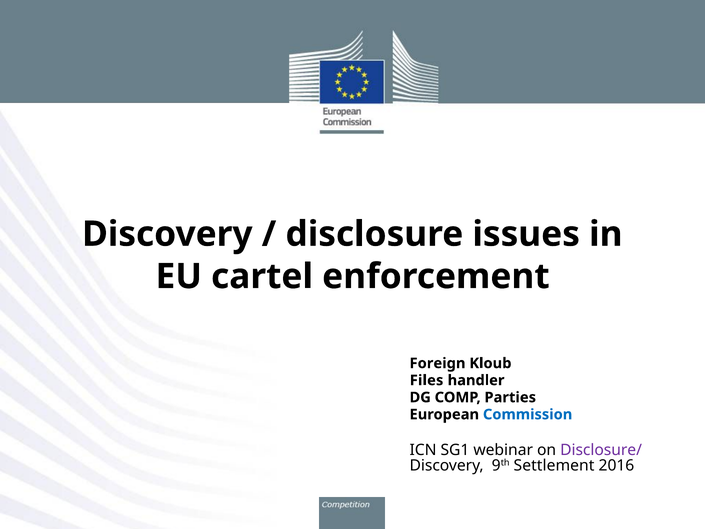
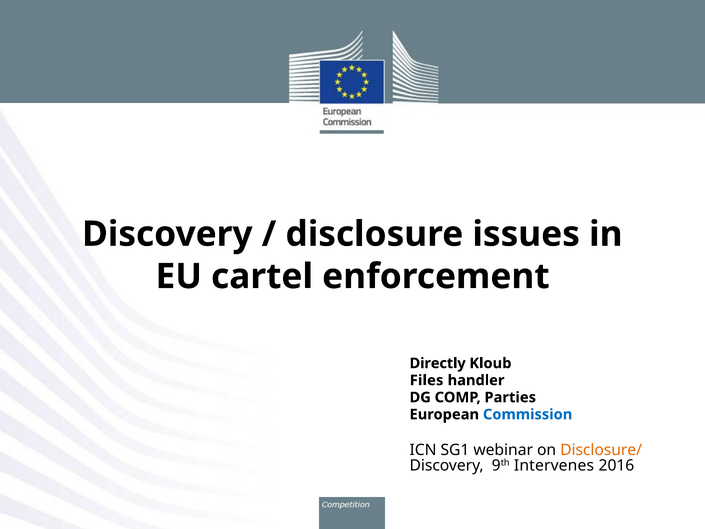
Foreign: Foreign -> Directly (438, 363)
Disclosure/ colour: purple -> orange (601, 450)
Settlement: Settlement -> Intervenes (554, 465)
